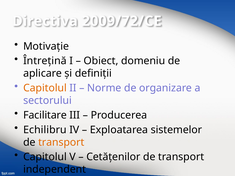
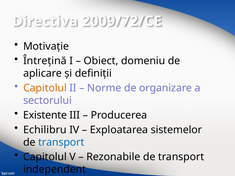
Facilitare: Facilitare -> Existente (45, 115)
transport colour: orange -> blue (61, 142)
Cetăţenilor: Cetăţenilor -> Rezonabile (113, 157)
